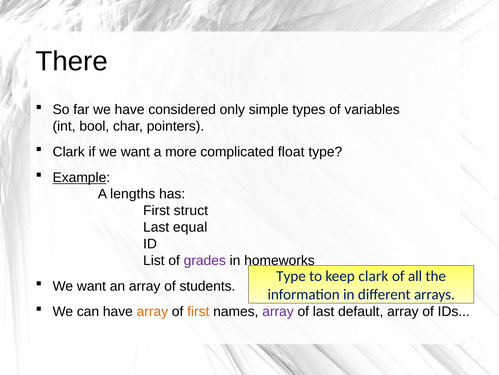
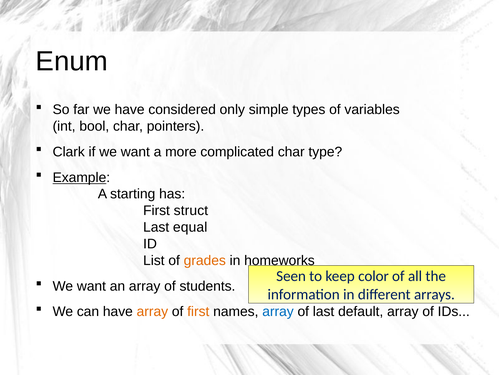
There: There -> Enum (72, 61)
complicated float: float -> char (291, 152)
lengths: lengths -> starting (133, 194)
grades colour: purple -> orange (205, 260)
Type: Type -> Seen (291, 276)
keep clark: clark -> color (373, 276)
array colour: purple -> blue (278, 311)
